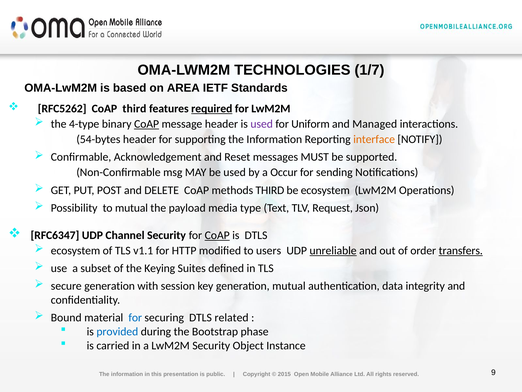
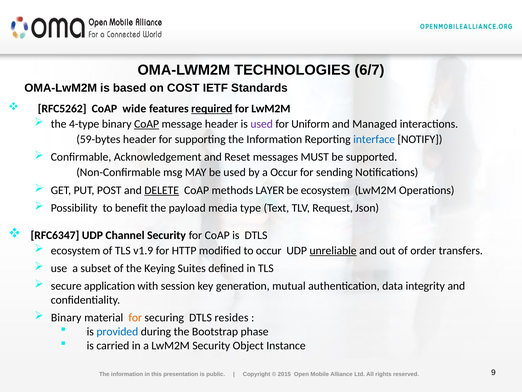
1/7: 1/7 -> 6/7 (369, 70)
AREA: AREA -> COST (183, 88)
CoAP third: third -> wide (134, 108)
54-bytes: 54-bytes -> 59-bytes (98, 139)
interface colour: orange -> blue (374, 139)
DELETE underline: none -> present (162, 190)
methods THIRD: THIRD -> LAYER (270, 190)
to mutual: mutual -> benefit (132, 208)
CoAP underline: present -> none (217, 235)
v1.1: v1.1 -> v1.9 (143, 250)
to users: users -> occur (269, 250)
transfers underline: present -> none (461, 250)
secure generation: generation -> application (110, 286)
Bound: Bound -> Binary (66, 317)
for colour: blue -> orange (135, 317)
related: related -> resides (232, 317)
